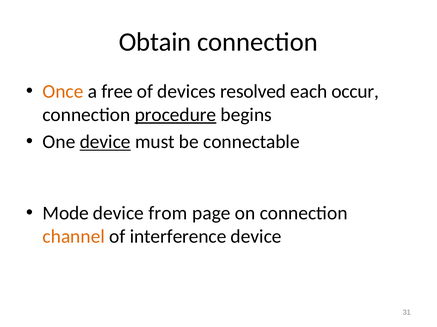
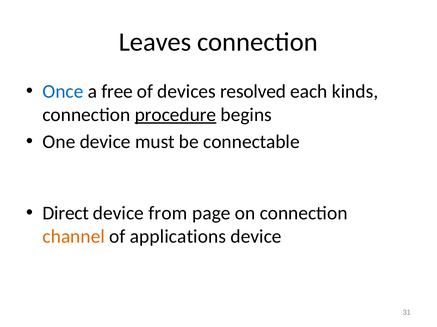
Obtain: Obtain -> Leaves (155, 42)
Once colour: orange -> blue (63, 92)
occur: occur -> kinds (355, 92)
device underline: present -> none (105, 142)
Mode: Mode -> Direct (66, 214)
interference: interference -> applications (178, 237)
